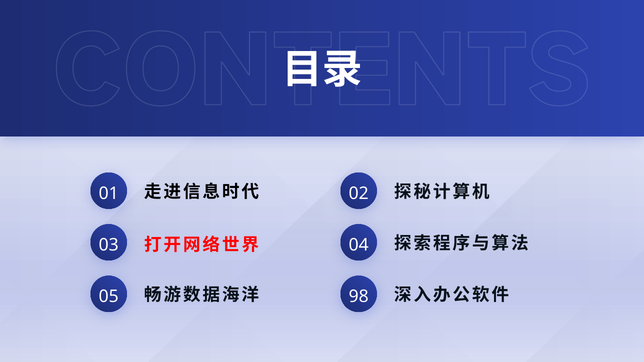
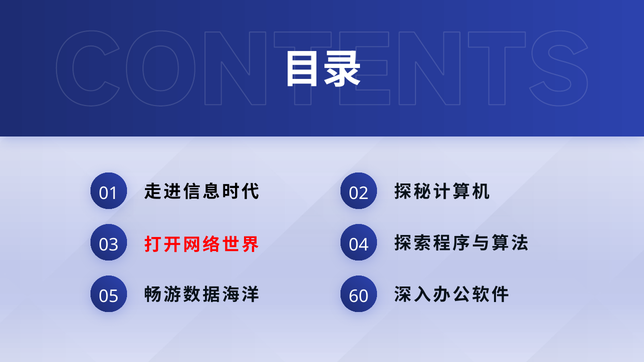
98: 98 -> 60 (359, 297)
